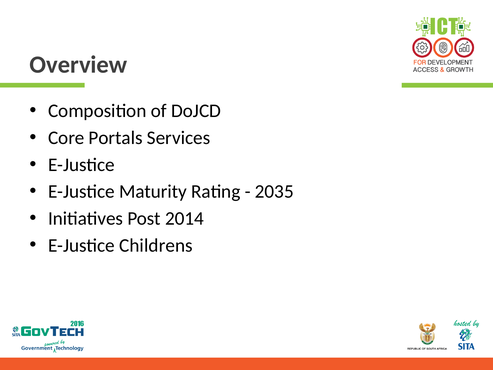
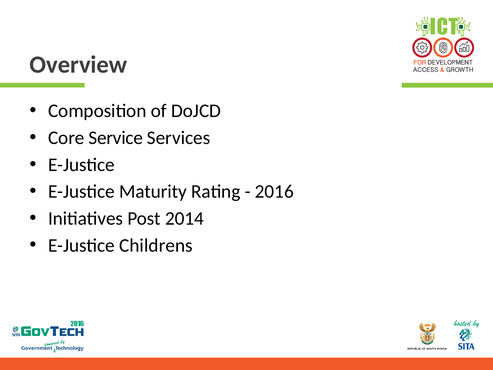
Portals: Portals -> Service (116, 138)
2035: 2035 -> 2016 (274, 191)
